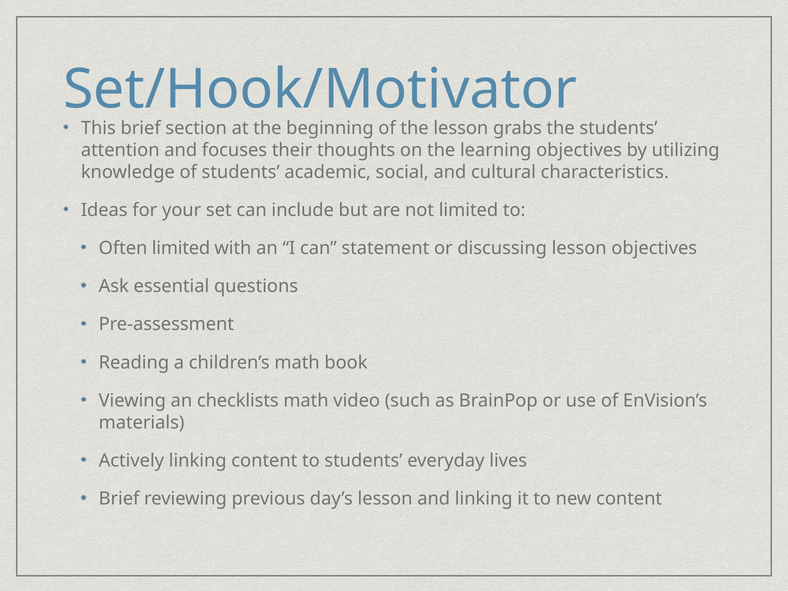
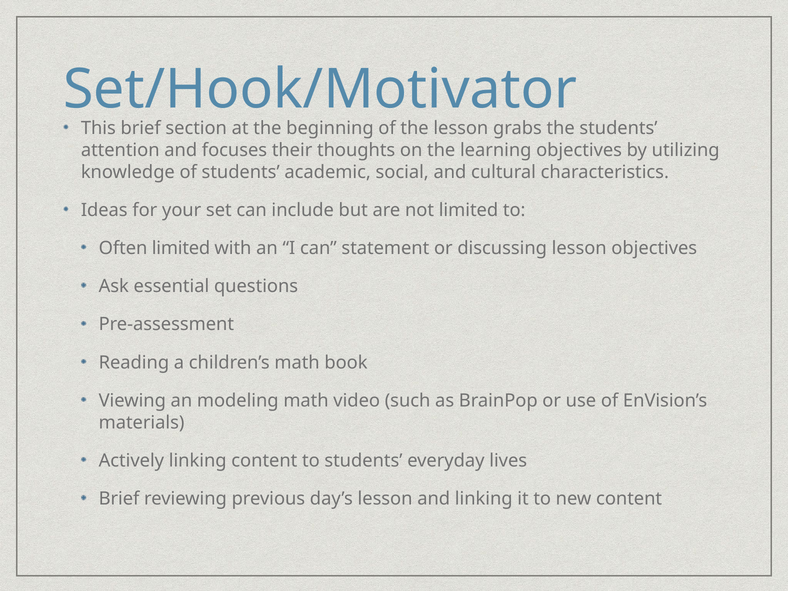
checklists: checklists -> modeling (238, 401)
